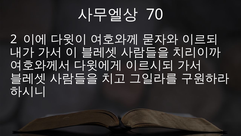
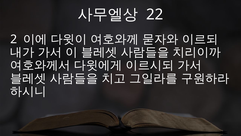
70: 70 -> 22 (155, 15)
